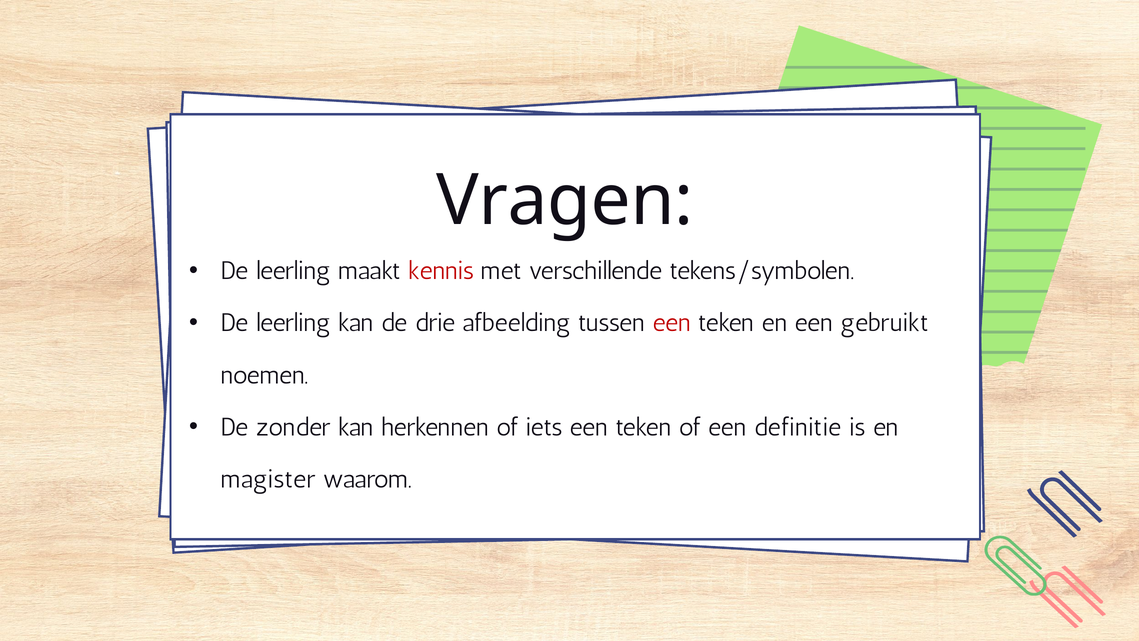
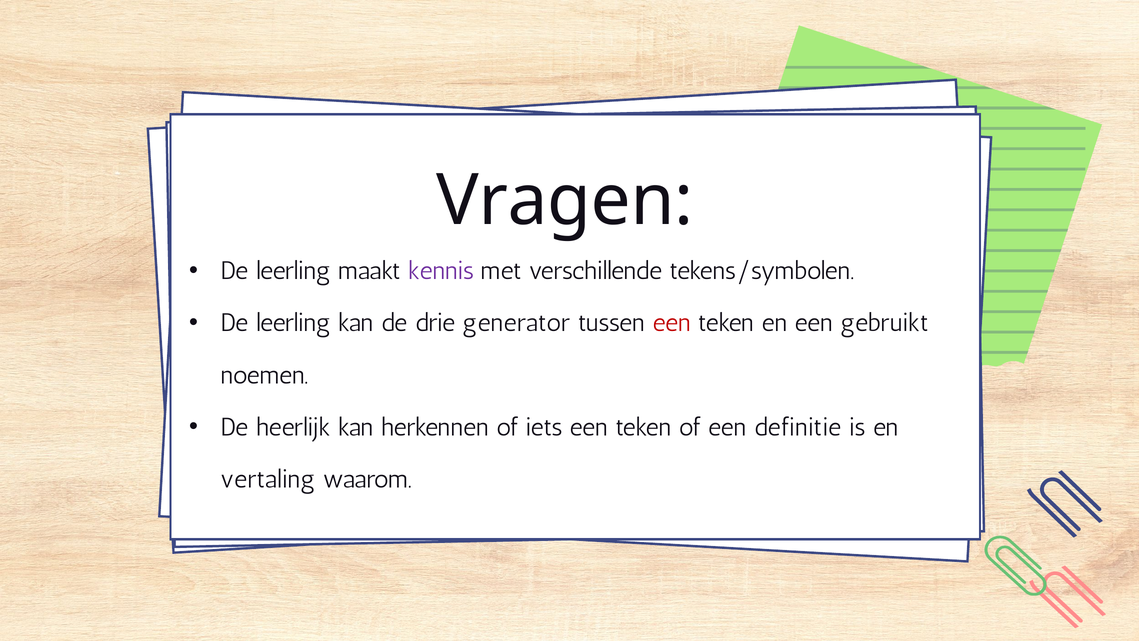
kennis colour: red -> purple (441, 271)
afbeelding: afbeelding -> generator (517, 323)
zonder: zonder -> heerlijk (293, 427)
magister: magister -> vertaling (268, 479)
